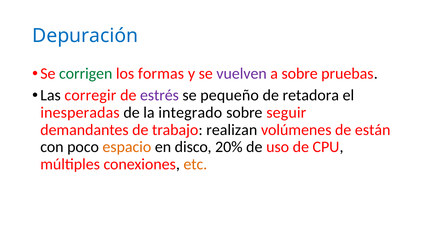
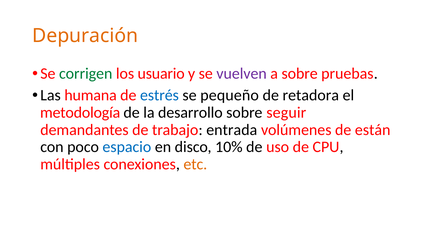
Depuración colour: blue -> orange (85, 36)
formas: formas -> usuario (161, 74)
corregir: corregir -> humana (91, 95)
estrés colour: purple -> blue (159, 95)
inesperadas: inesperadas -> metodología (80, 112)
integrado: integrado -> desarrollo (190, 112)
realizan: realizan -> entrada (232, 130)
espacio colour: orange -> blue (127, 147)
20%: 20% -> 10% (229, 147)
